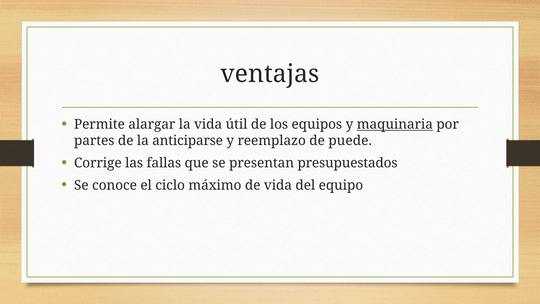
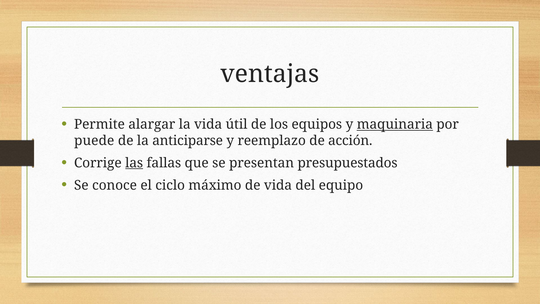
partes: partes -> puede (94, 141)
puede: puede -> acción (350, 141)
las underline: none -> present (134, 163)
